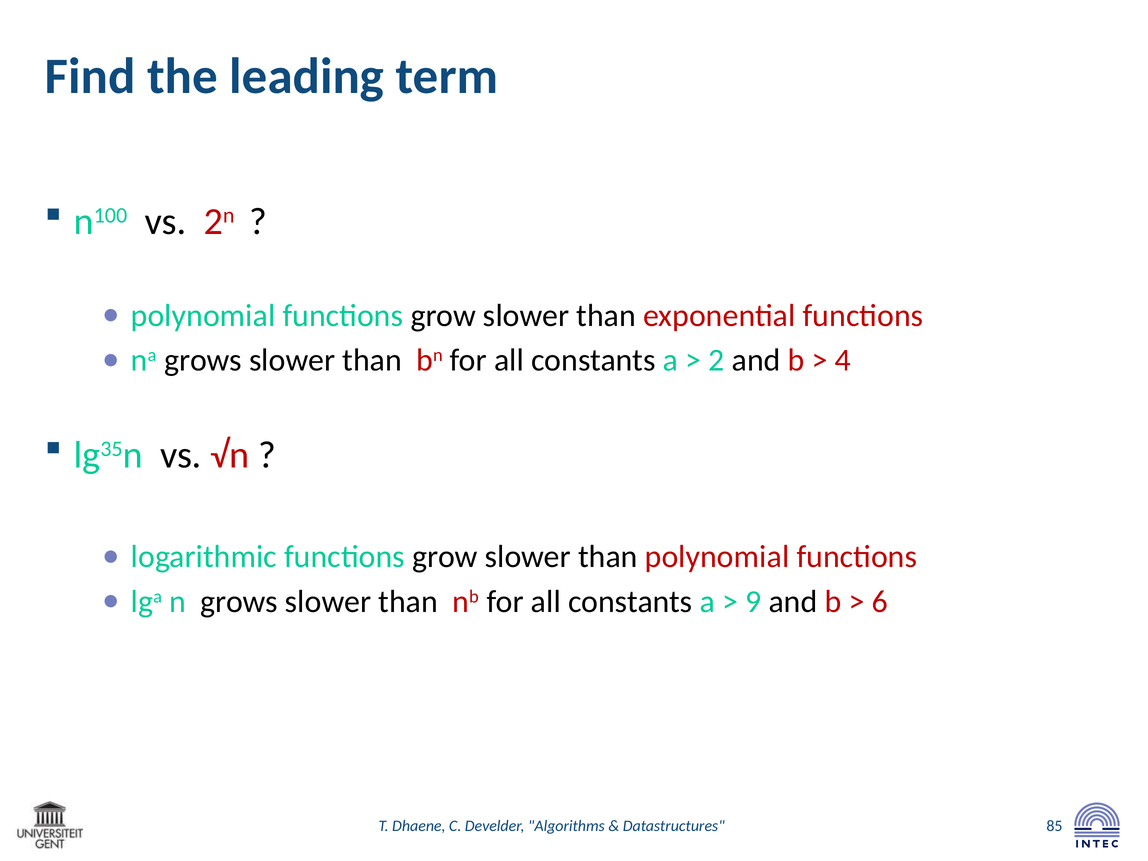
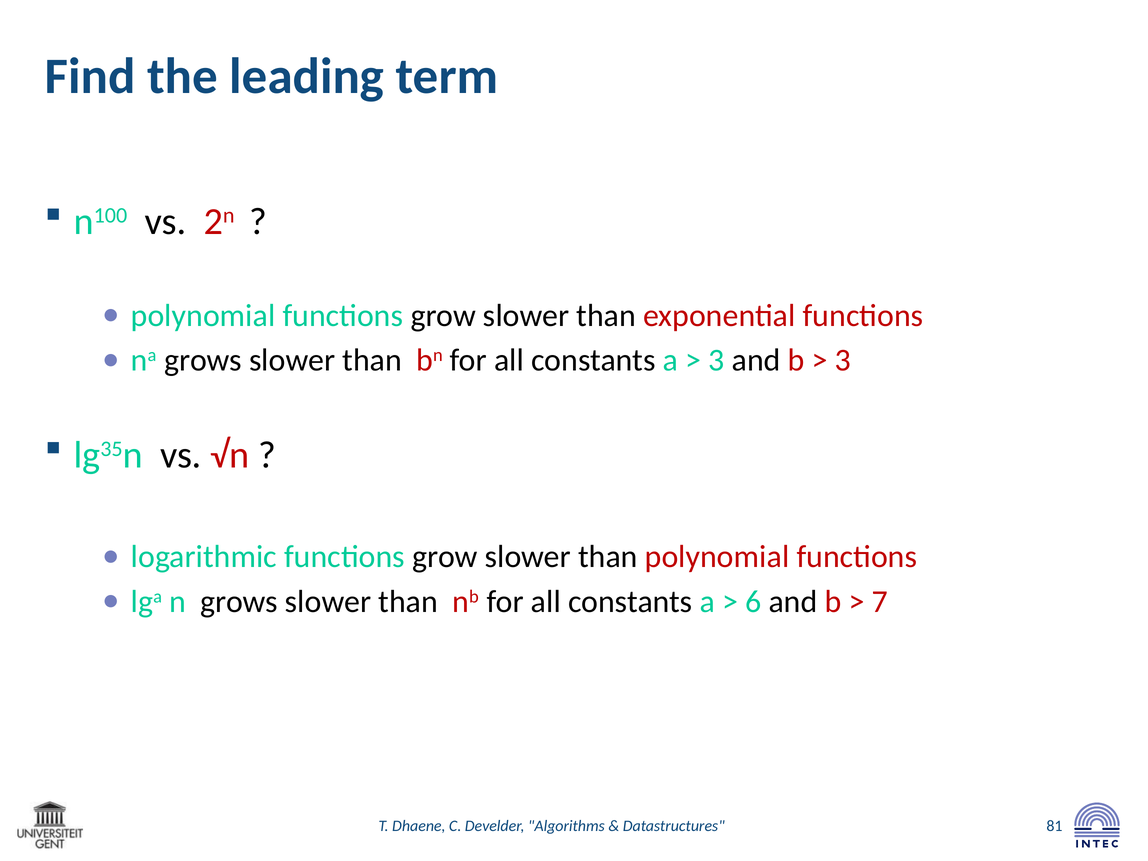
2: 2 -> 3 (716, 360)
4: 4 -> 3 (843, 360)
9: 9 -> 6 (753, 602)
6: 6 -> 7 (880, 602)
85: 85 -> 81 (1054, 826)
